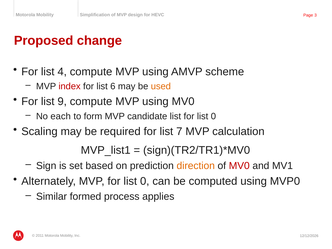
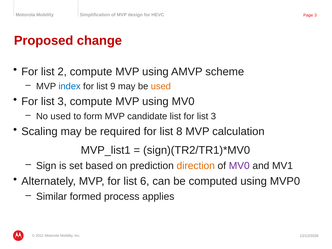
4: 4 -> 2 (62, 72)
index colour: red -> blue (70, 86)
6: 6 -> 9 (113, 86)
9: 9 -> 3 (62, 102)
No each: each -> used (61, 116)
list for list 0: 0 -> 3 (213, 116)
7: 7 -> 8 (179, 131)
MV0 colour: red -> purple (239, 166)
MVP for list 0: 0 -> 6 (145, 181)
